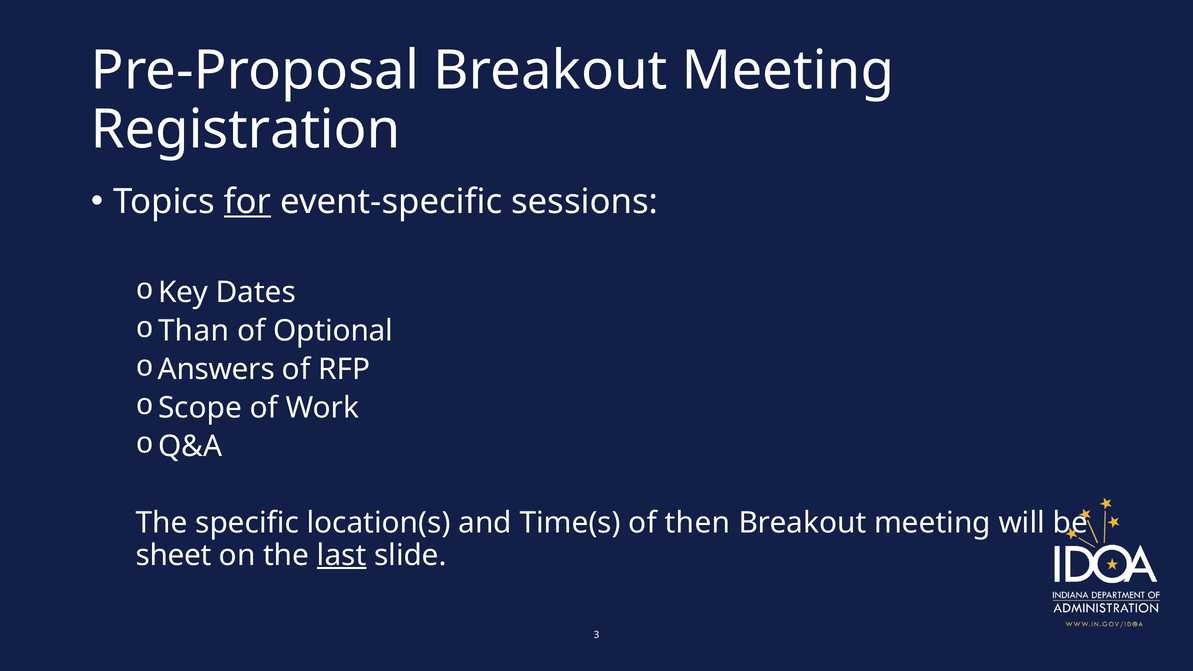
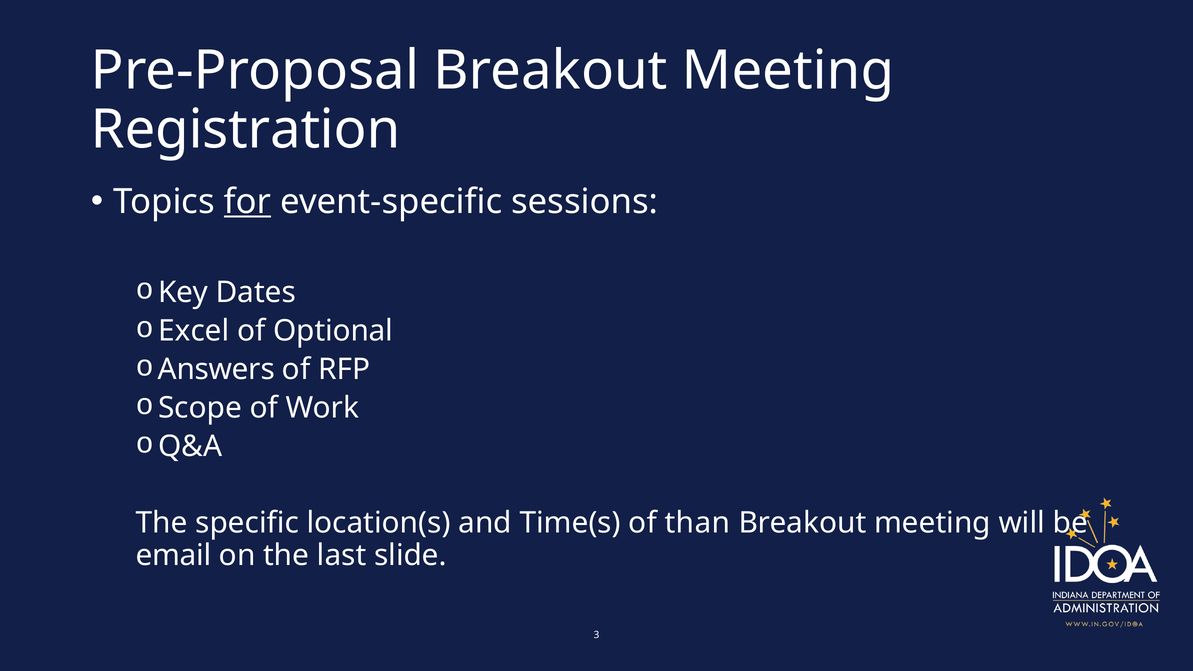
Than: Than -> Excel (194, 331)
then: then -> than (697, 523)
sheet: sheet -> email (174, 555)
last underline: present -> none (342, 555)
